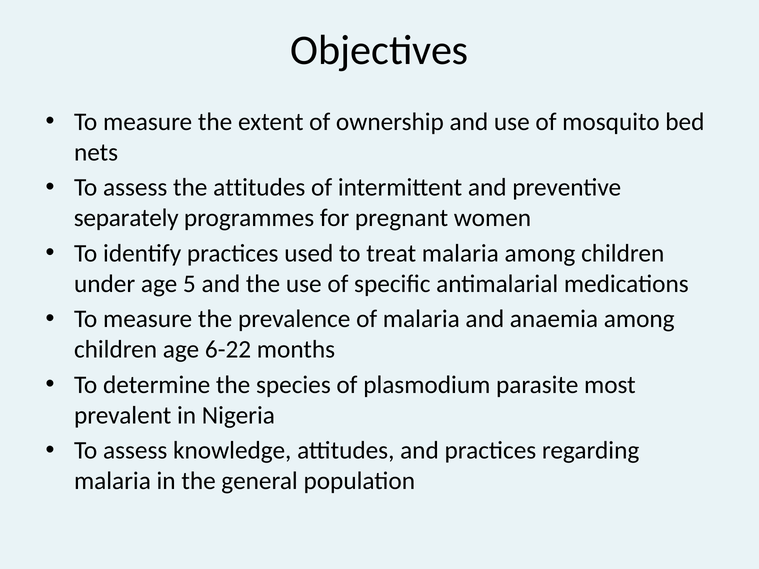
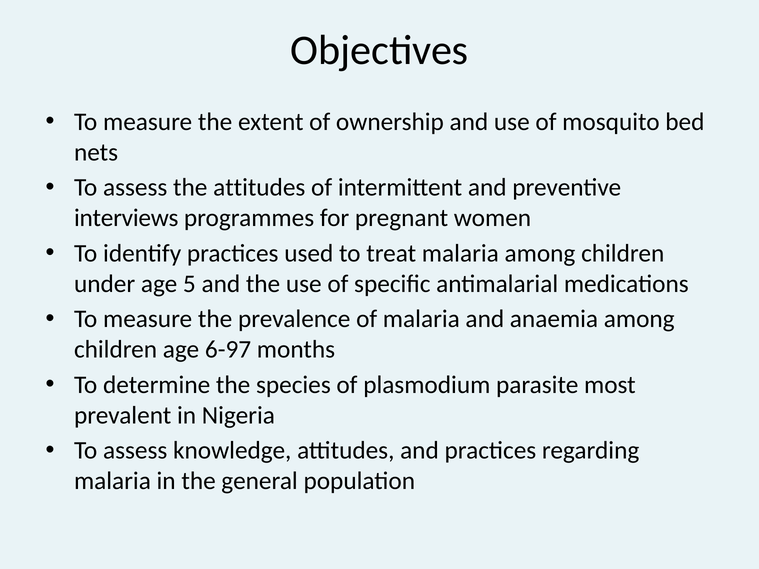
separately: separately -> interviews (126, 218)
6-22: 6-22 -> 6-97 (228, 350)
